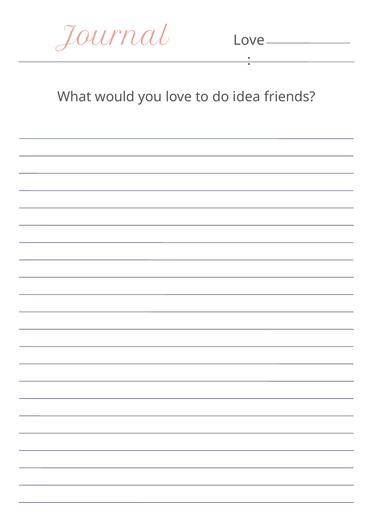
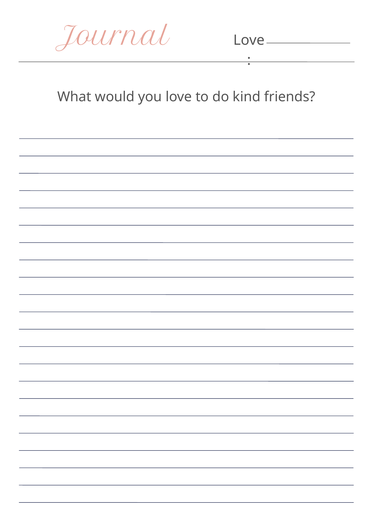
idea: idea -> kind (247, 97)
